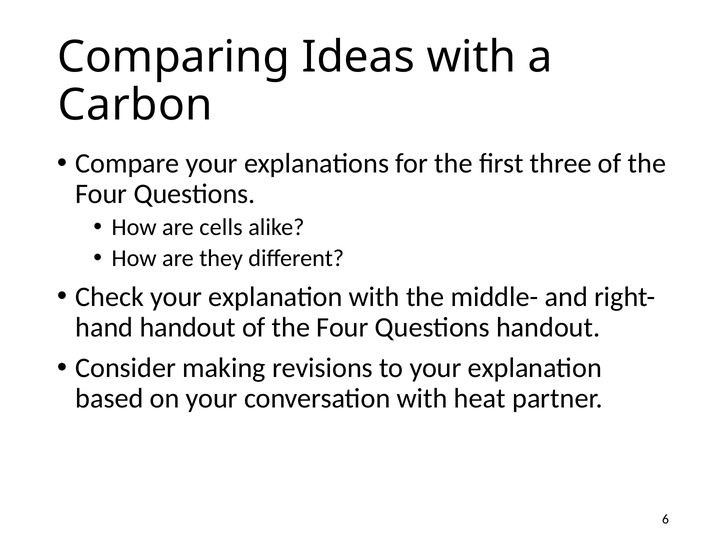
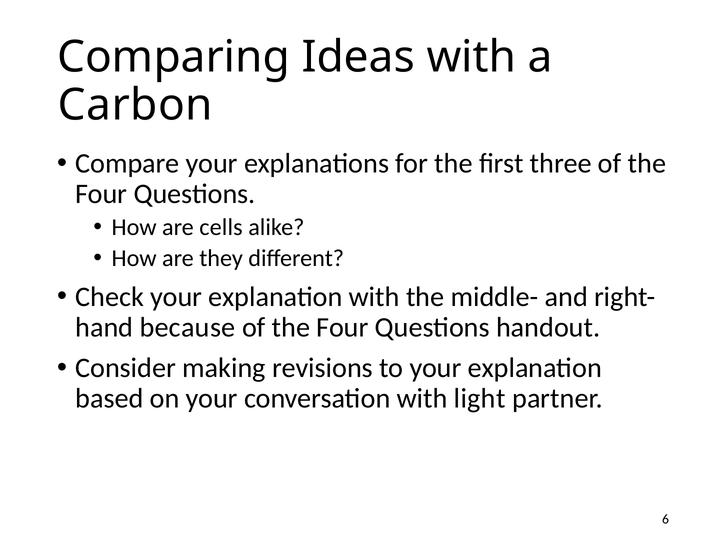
handout: handout -> because (187, 328)
heat: heat -> light (480, 399)
